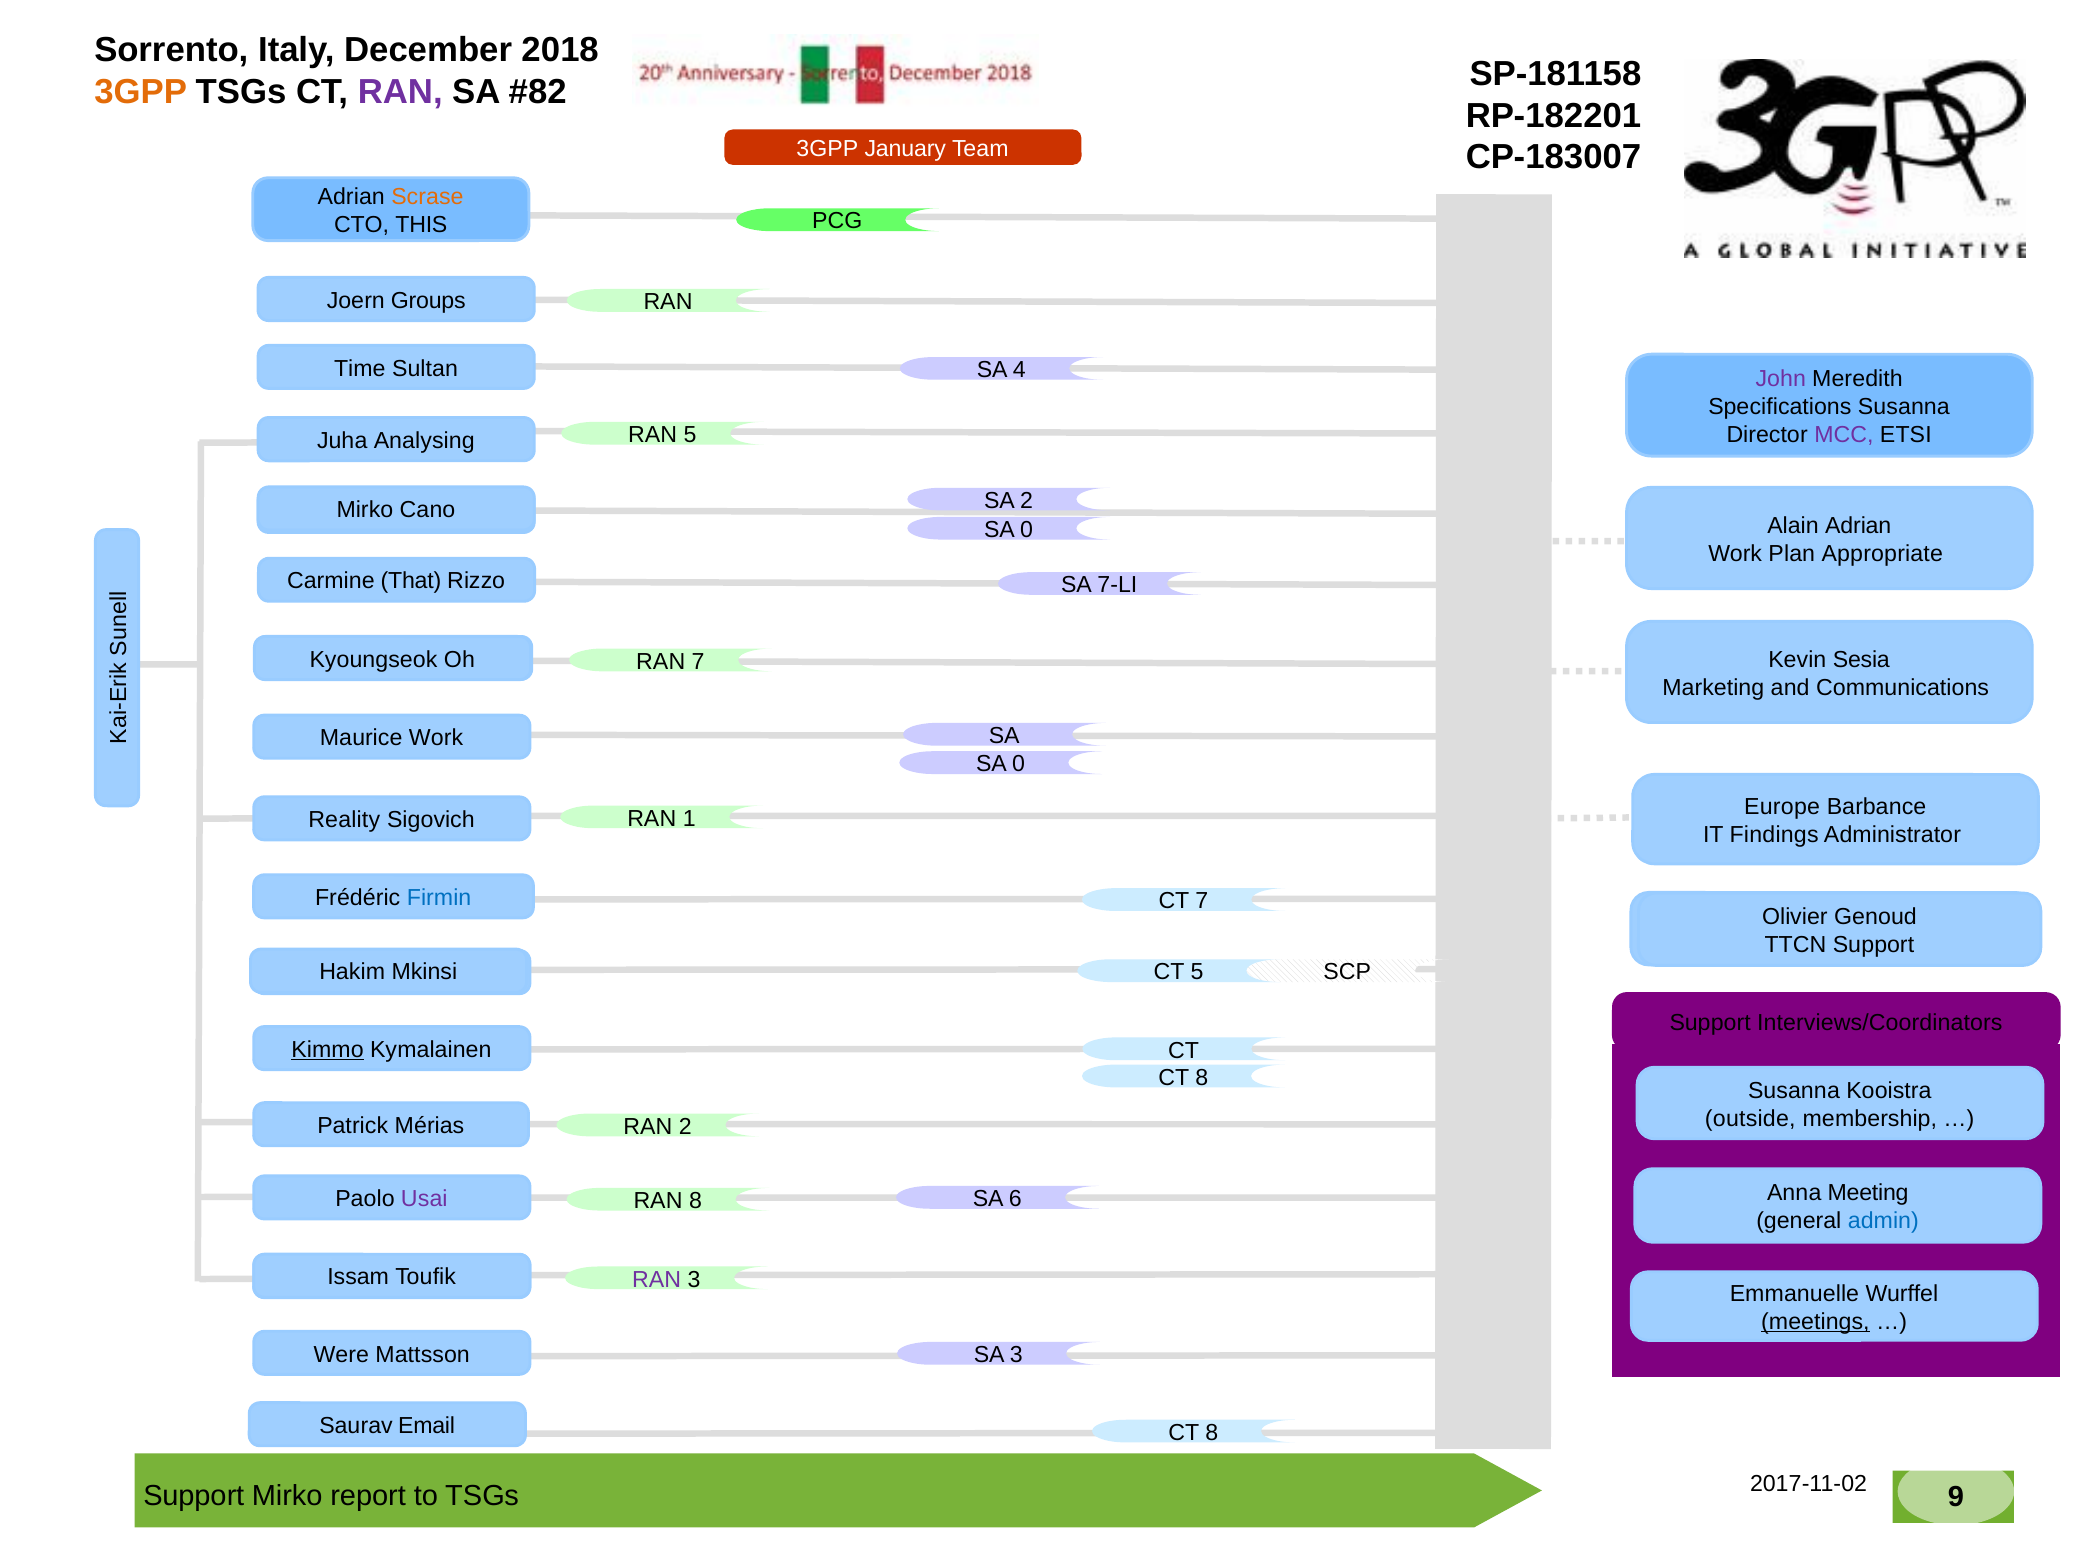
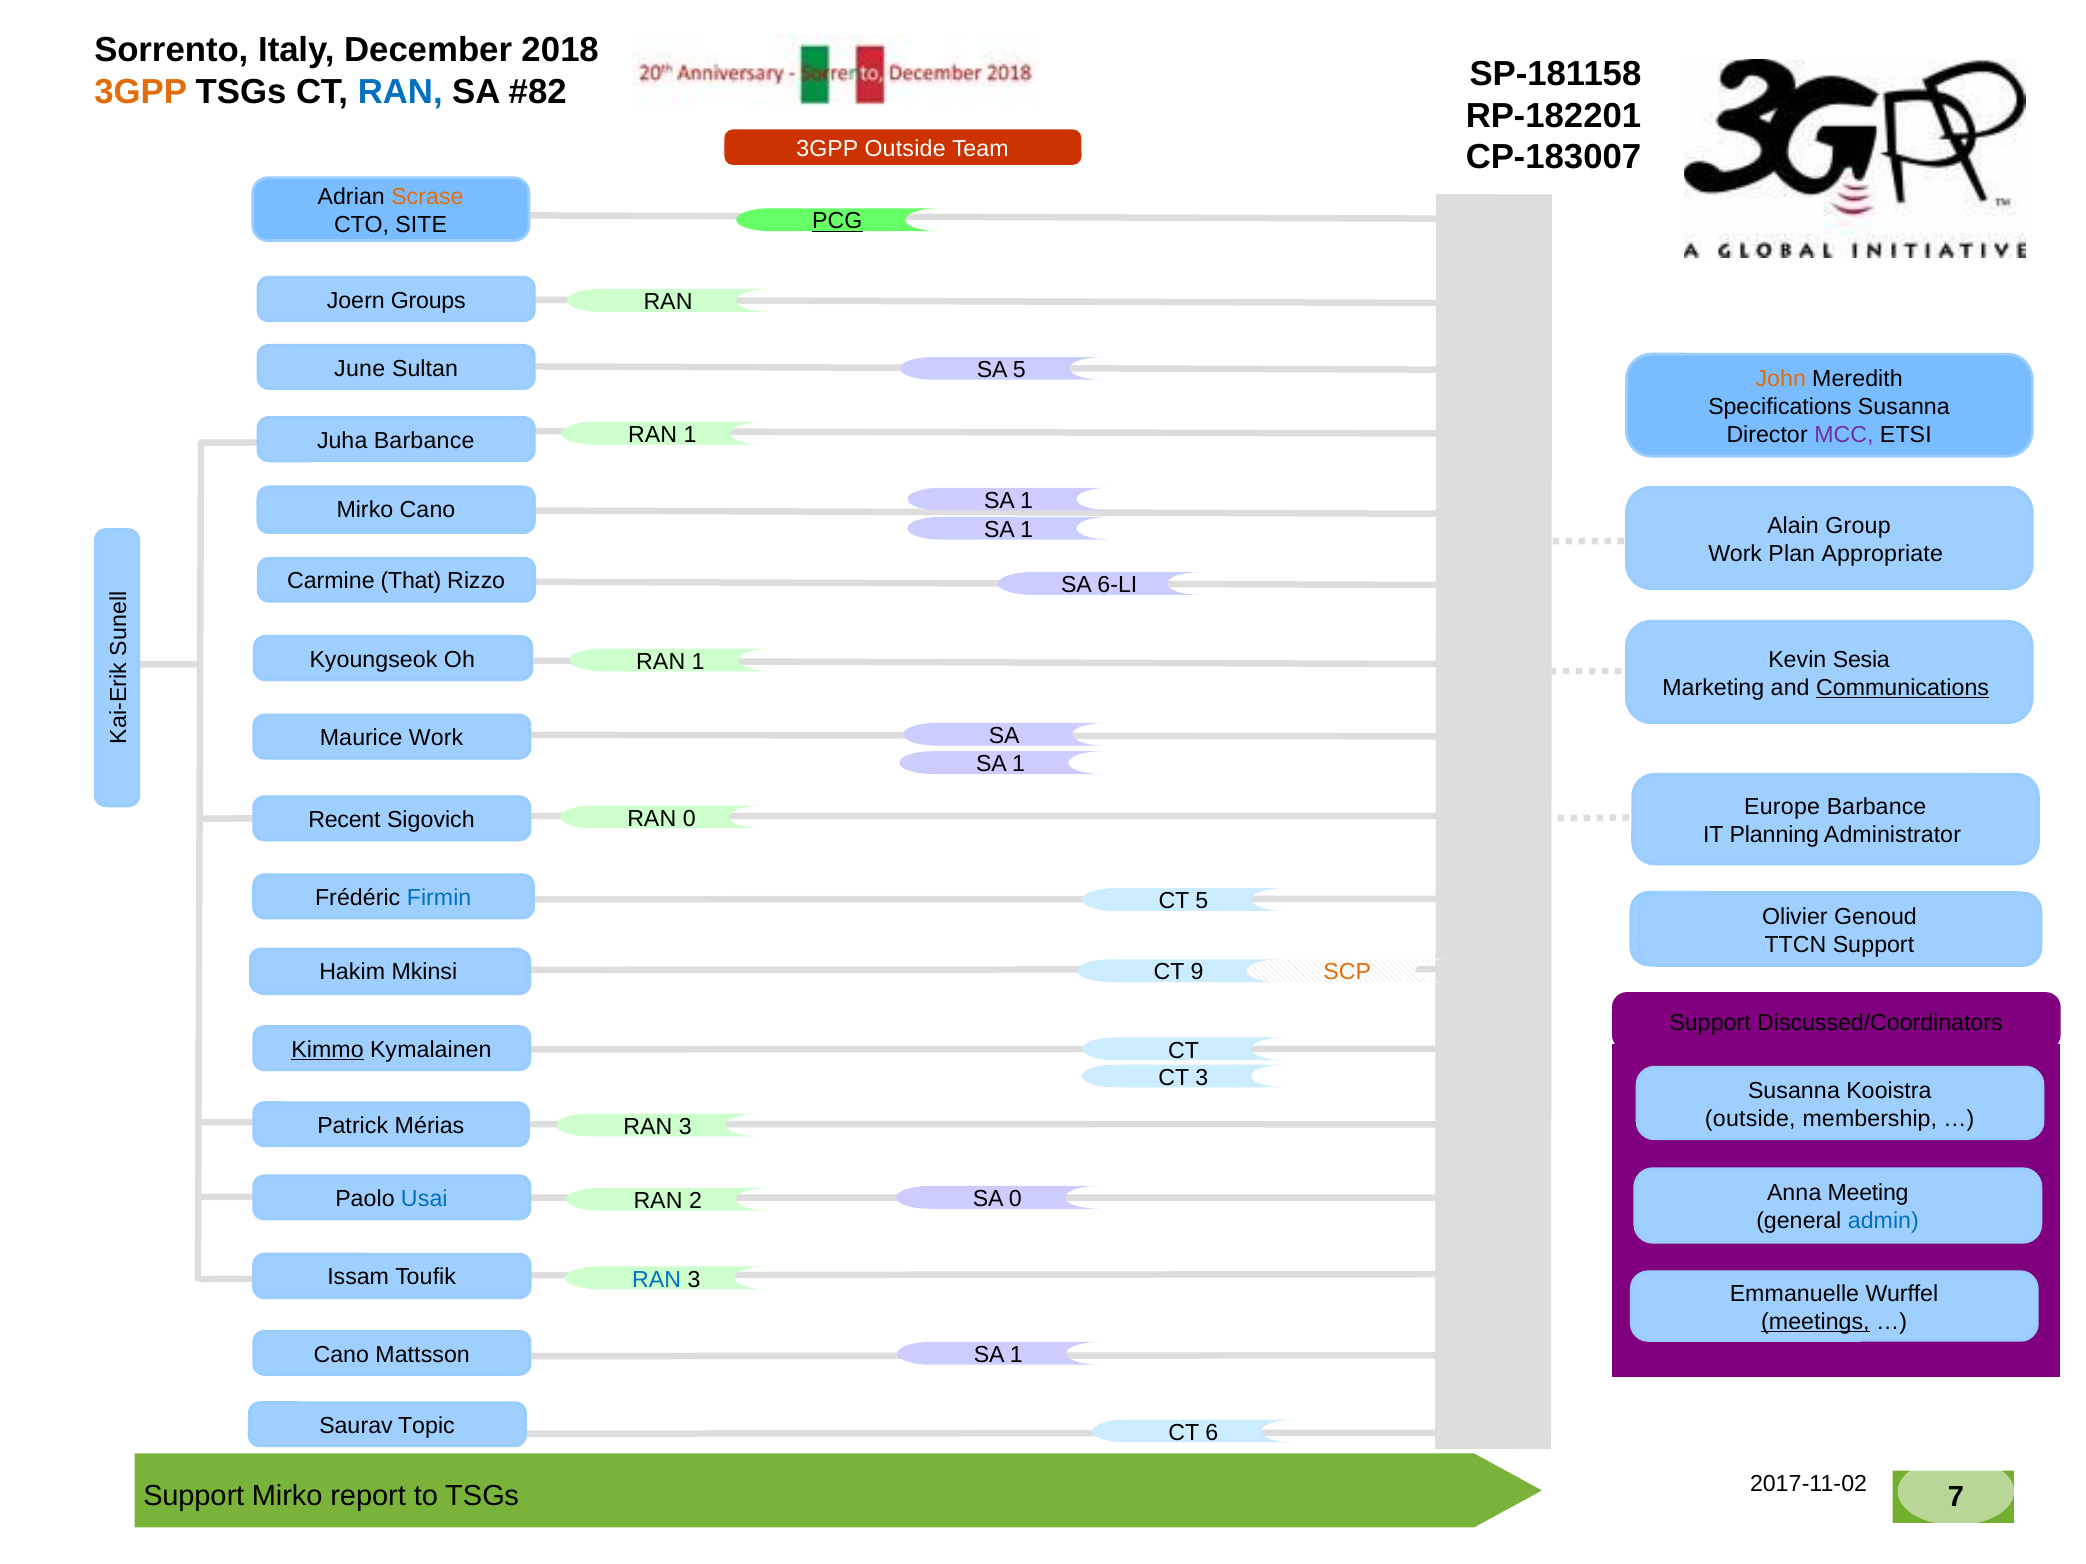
RAN colour: purple -> blue (400, 92)
3GPP January: January -> Outside (905, 149)
PCG underline: none -> present (837, 221)
THIS: THIS -> SITE (421, 225)
Time: Time -> June (360, 369)
SA 4: 4 -> 5 (1019, 370)
John colour: purple -> orange (1781, 379)
5: 5 -> 1 (690, 435)
Juha Analysing: Analysing -> Barbance (424, 441)
2: 2 -> 1 (1027, 501)
Alain Adrian: Adrian -> Group (1858, 526)
0: 0 -> 1 (1027, 530)
7-LI: 7-LI -> 6-LI (1117, 585)
7: 7 -> 1 (698, 662)
Communications underline: none -> present (1903, 688)
0: 0 -> 1 (1019, 765)
Reality: Reality -> Recent (344, 820)
RAN 1: 1 -> 0 (689, 819)
Findings: Findings -> Planning (1774, 835)
CT 7: 7 -> 5 (1202, 901)
CT 5: 5 -> 9 (1197, 973)
SCP colour: black -> orange (1347, 973)
Interviews/Coordinators: Interviews/Coordinators -> Discussed/Coordinators (1880, 1023)
8: 8 -> 3 (1202, 1078)
2: 2 -> 3 (685, 1127)
Usai colour: purple -> blue (424, 1199)
SA 6: 6 -> 0 (1015, 1199)
RAN 8: 8 -> 2 (695, 1201)
RAN colour: purple -> blue (657, 1280)
Were: Were -> Cano (341, 1355)
3: 3 -> 1 (1016, 1355)
Email: Email -> Topic (426, 1426)
8: 8 -> 6 (1212, 1433)
9: 9 -> 7 (1956, 1498)
